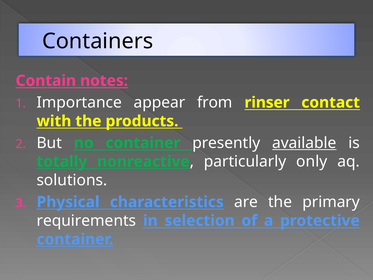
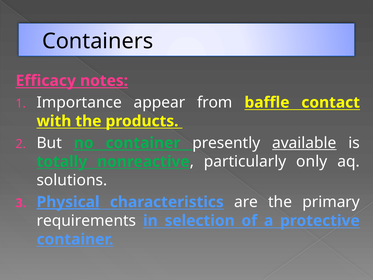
Contain: Contain -> Efficacy (46, 81)
rinser: rinser -> baffle (267, 102)
Physical underline: none -> present (68, 202)
